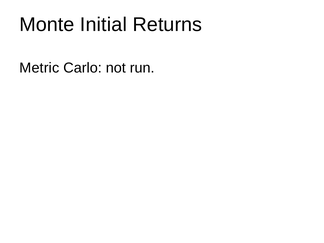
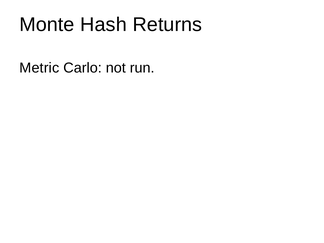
Initial: Initial -> Hash (103, 25)
